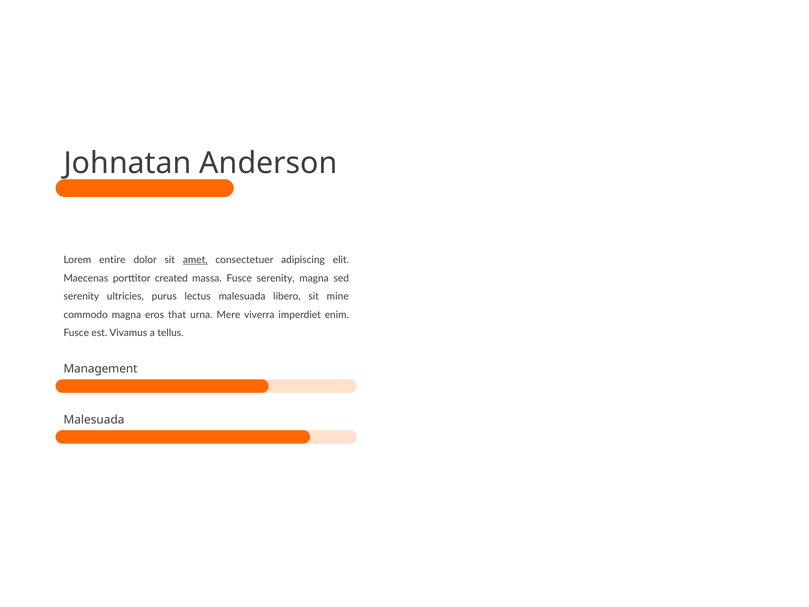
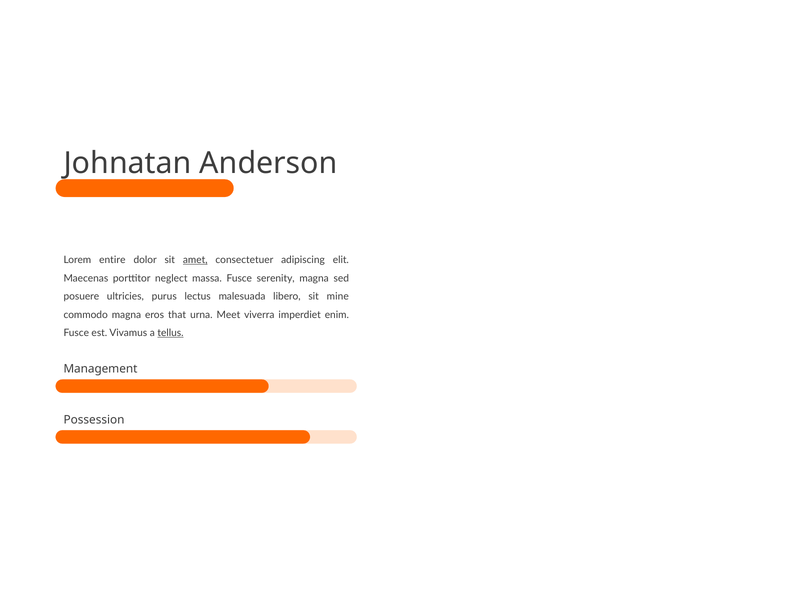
created: created -> neglect (171, 278)
serenity: serenity -> posuere (81, 296)
Mere: Mere -> Meet (228, 315)
tellus underline: none -> present (170, 333)
Malesuada: Malesuada -> Possession (94, 420)
